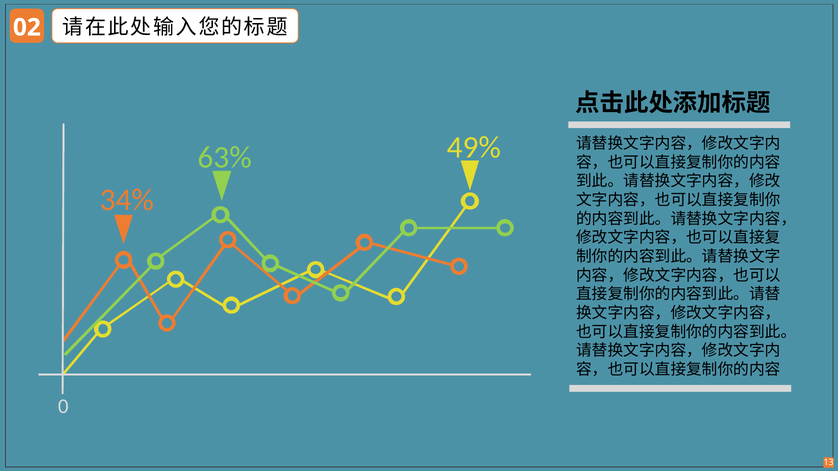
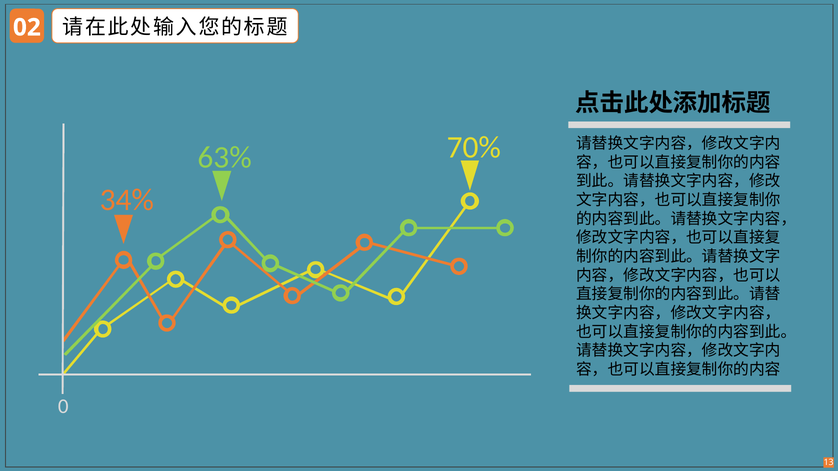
49%: 49% -> 70% (474, 148)
